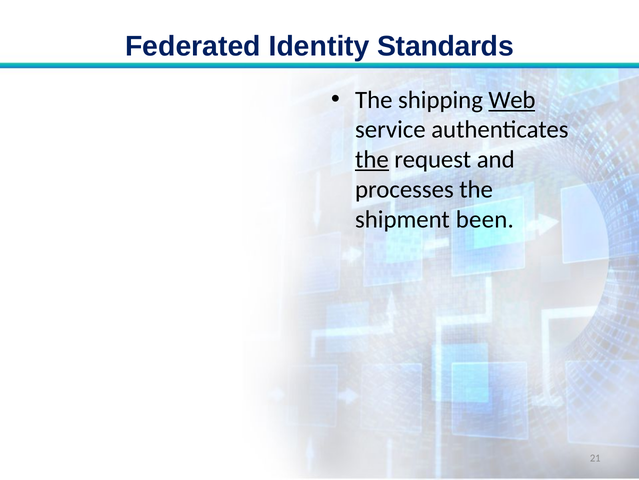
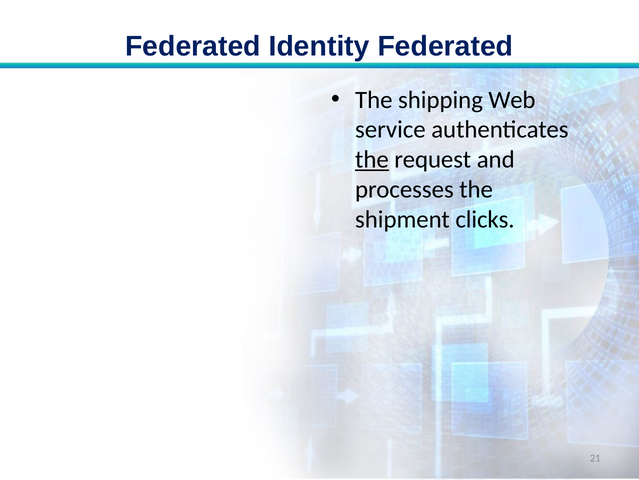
Identity Standards: Standards -> Federated (445, 46)
Web underline: present -> none (512, 100)
been: been -> clicks (485, 219)
